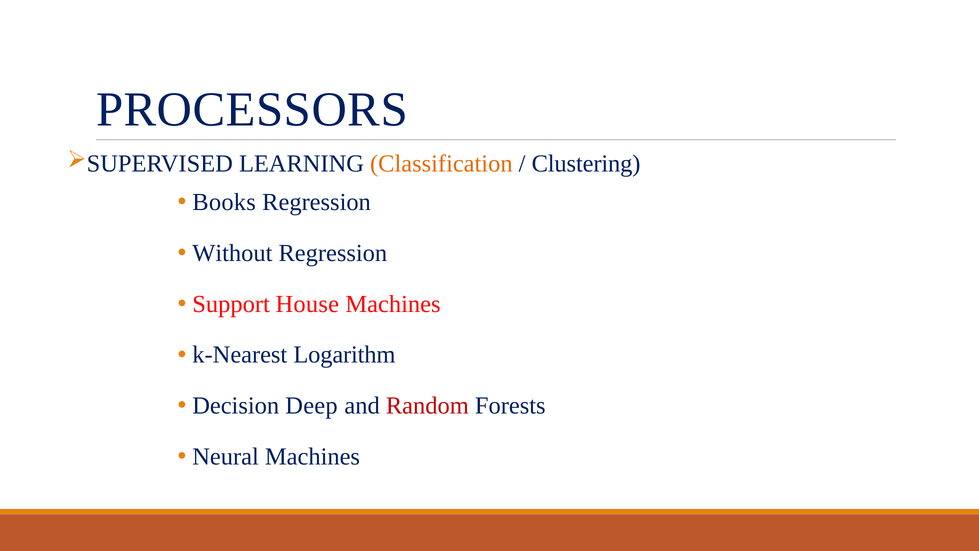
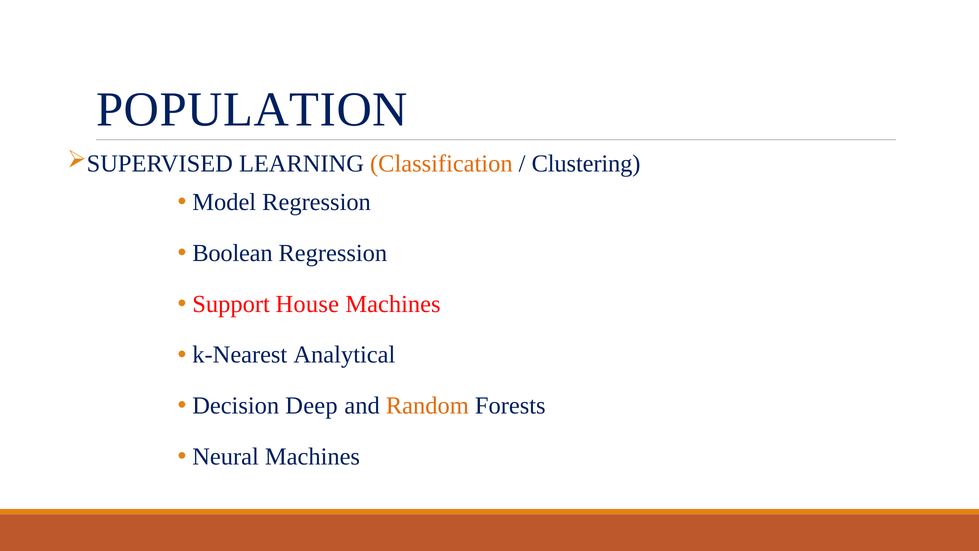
PROCESSORS: PROCESSORS -> POPULATION (252, 110)
Books: Books -> Model (224, 202)
Without: Without -> Boolean (232, 253)
Logarithm: Logarithm -> Analytical (344, 355)
Random colour: red -> orange (427, 406)
